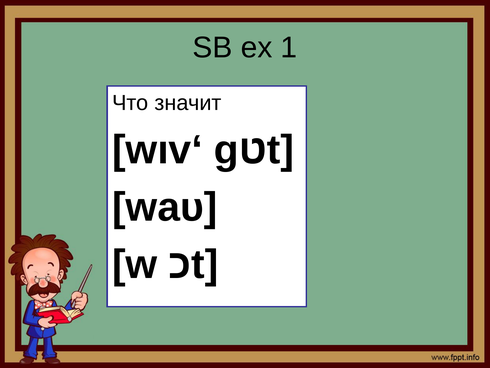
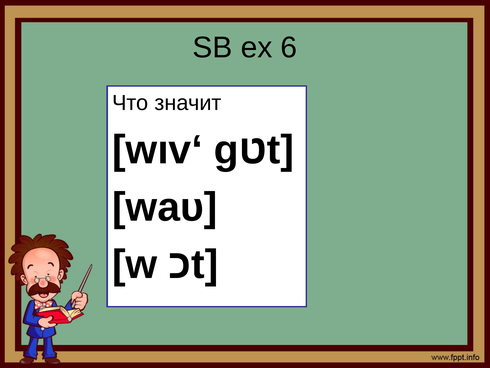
1: 1 -> 6 (289, 47)
